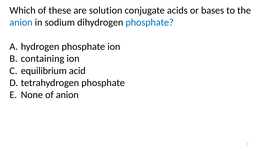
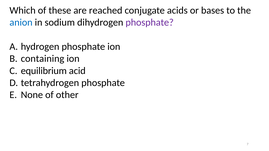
solution: solution -> reached (106, 10)
phosphate colour: blue -> purple (150, 22)
of anion: anion -> other (67, 95)
